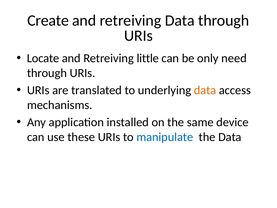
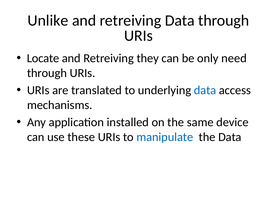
Create: Create -> Unlike (48, 20)
little: little -> they (148, 58)
data colour: orange -> blue (205, 90)
